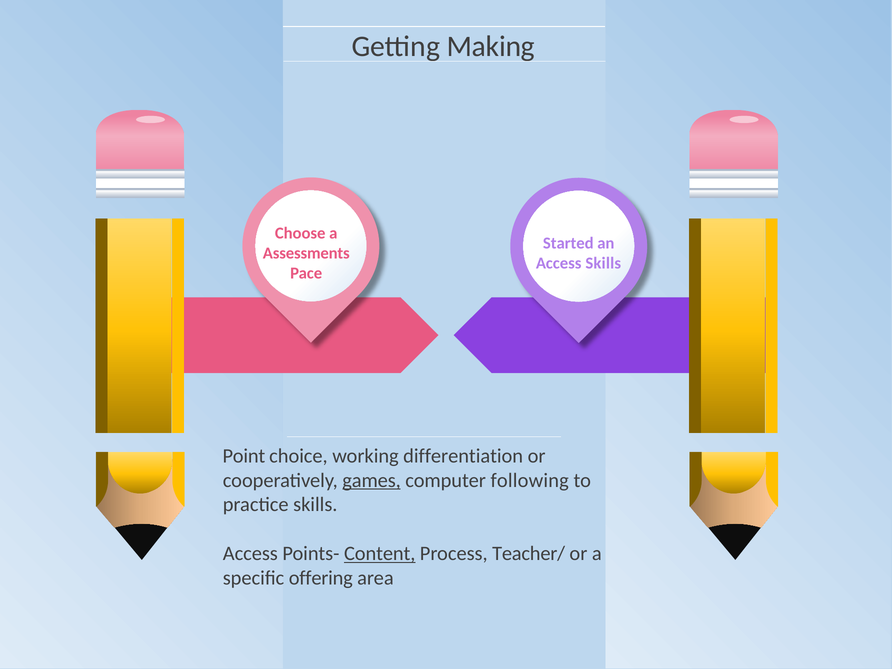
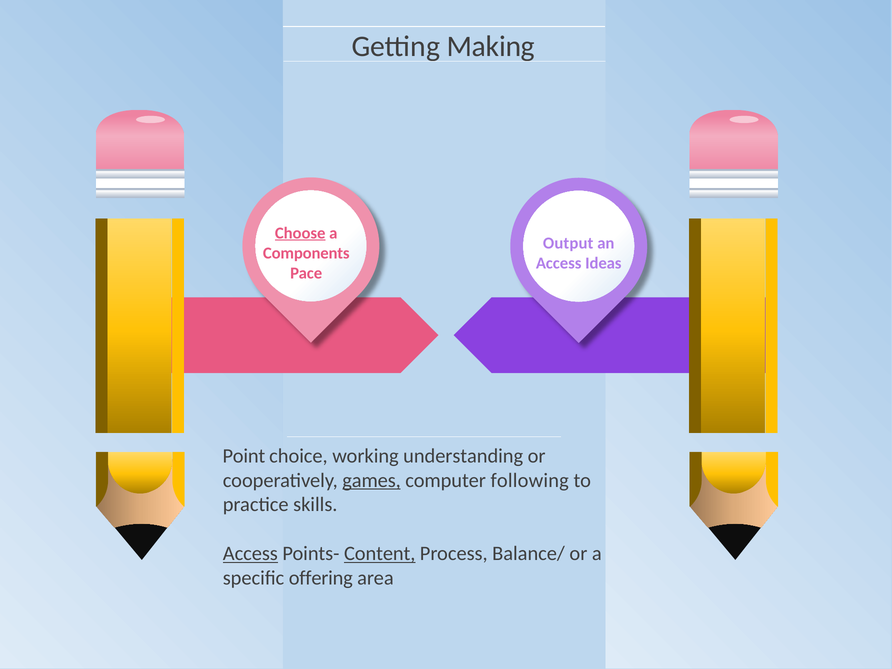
Choose underline: none -> present (300, 233)
Started: Started -> Output (568, 243)
Assessments: Assessments -> Components (306, 253)
Access Skills: Skills -> Ideas (603, 263)
differentiation: differentiation -> understanding (463, 456)
Access underline: none -> present (250, 554)
Teacher/: Teacher/ -> Balance/ (529, 554)
